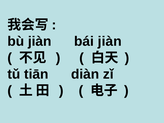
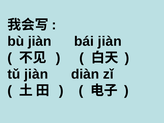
tǔ tiān: tiān -> jiàn (36, 74)
